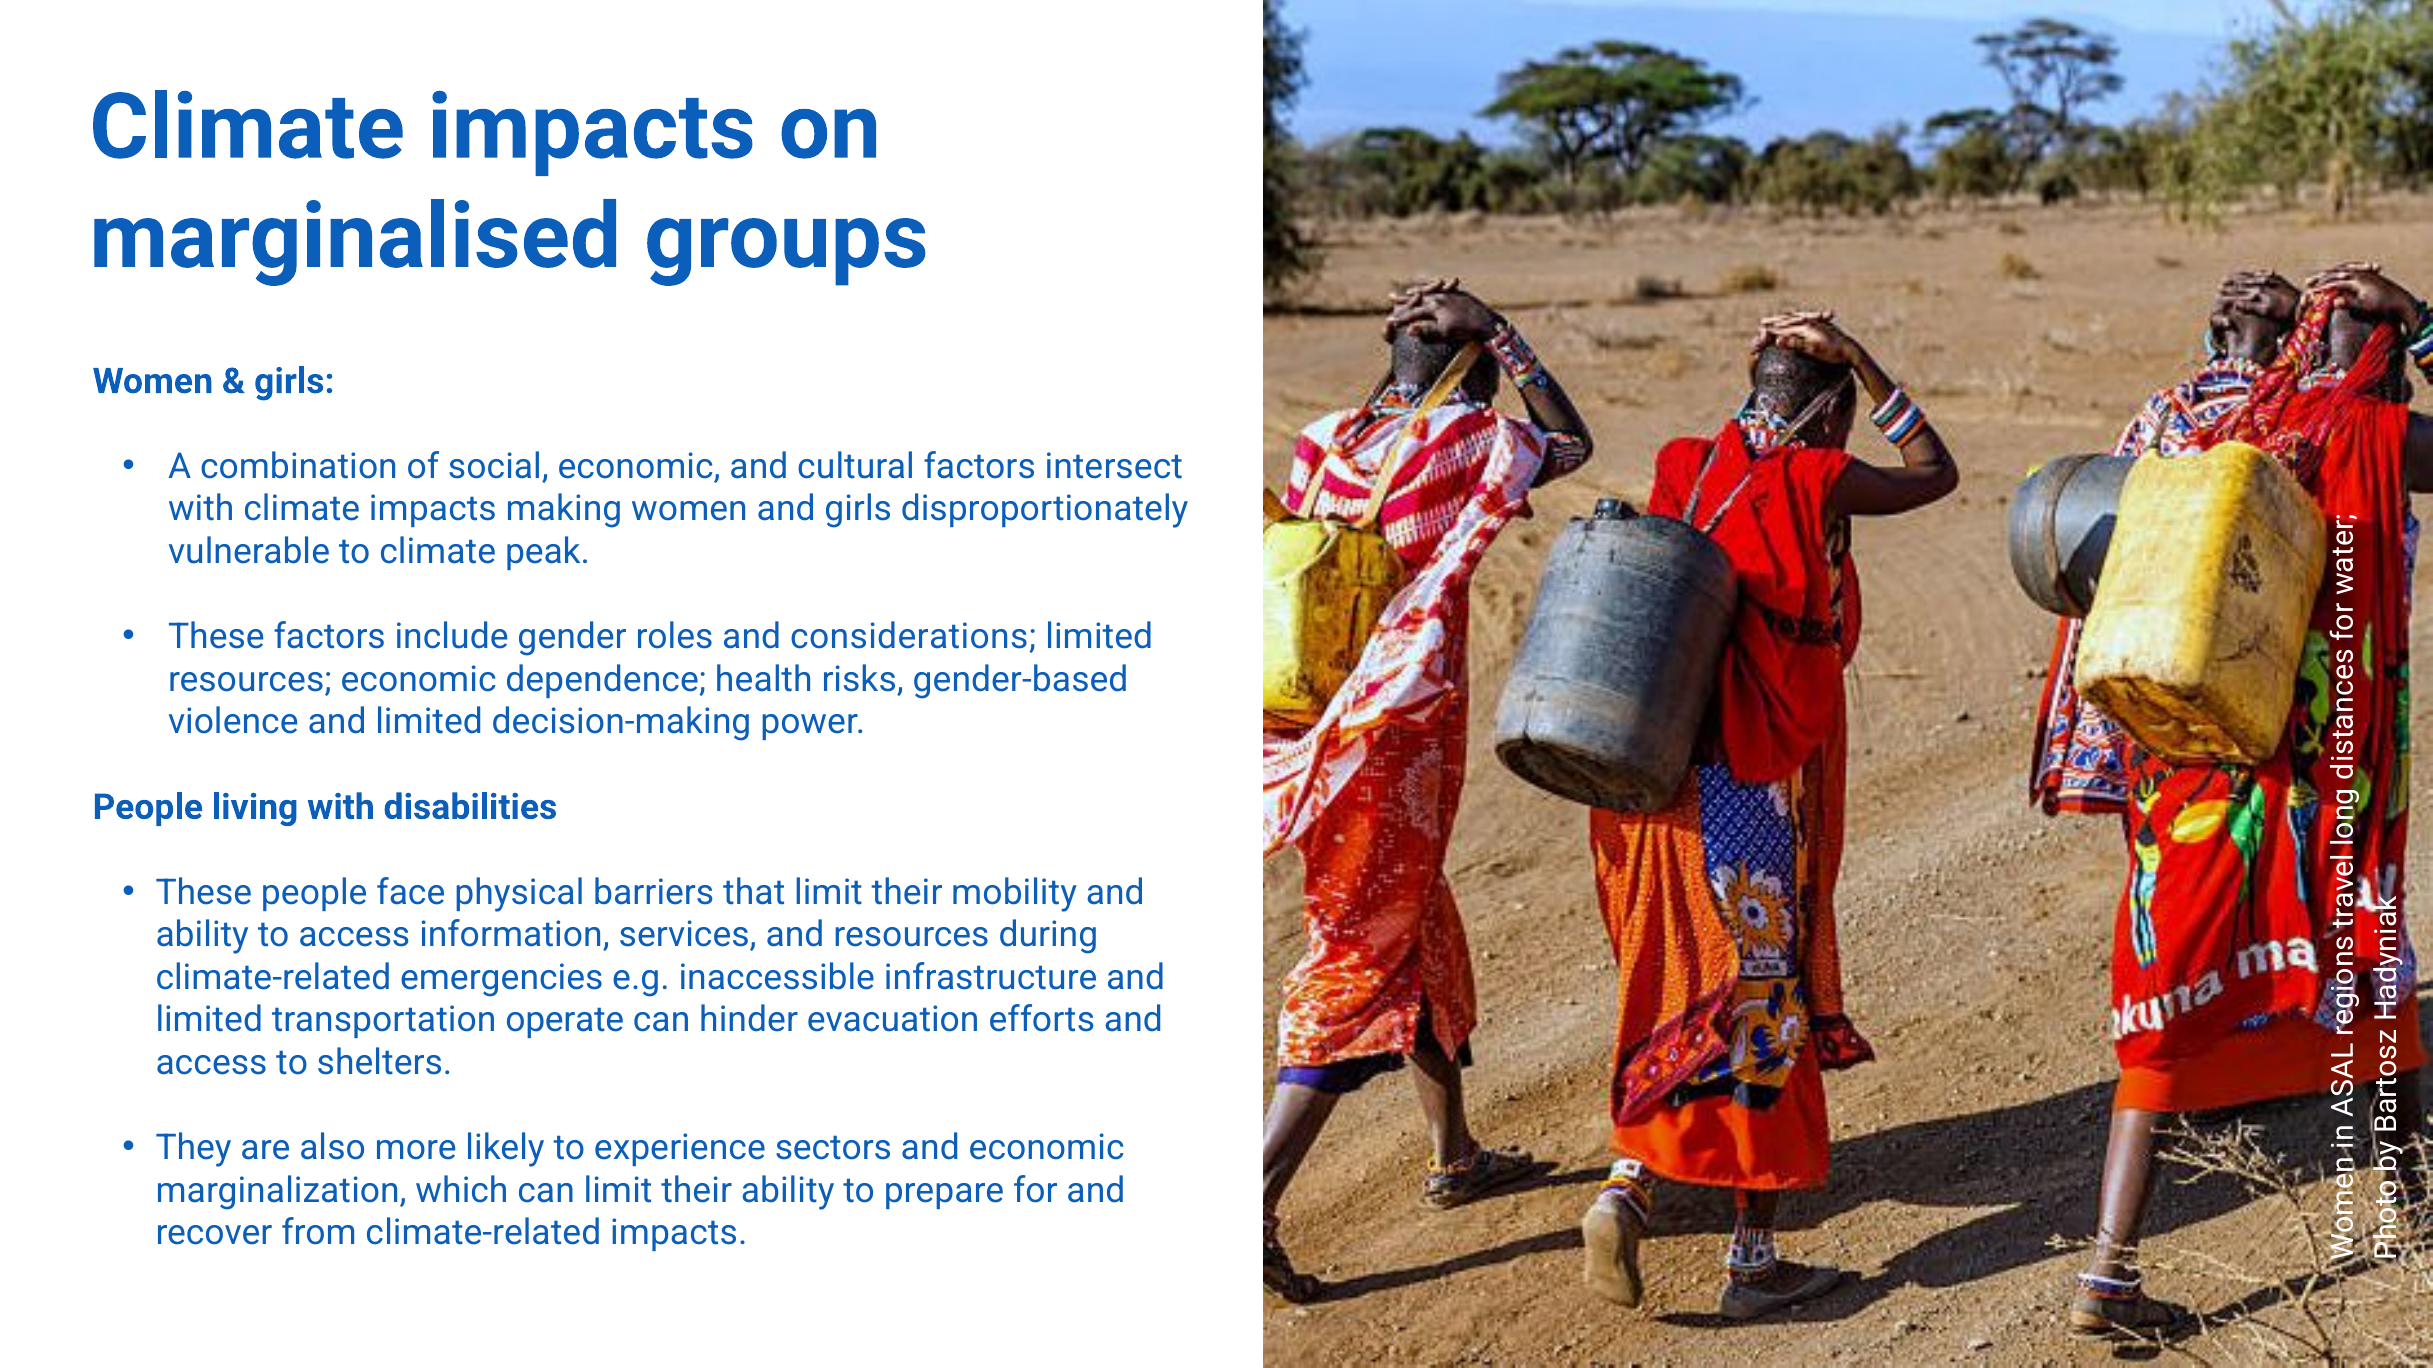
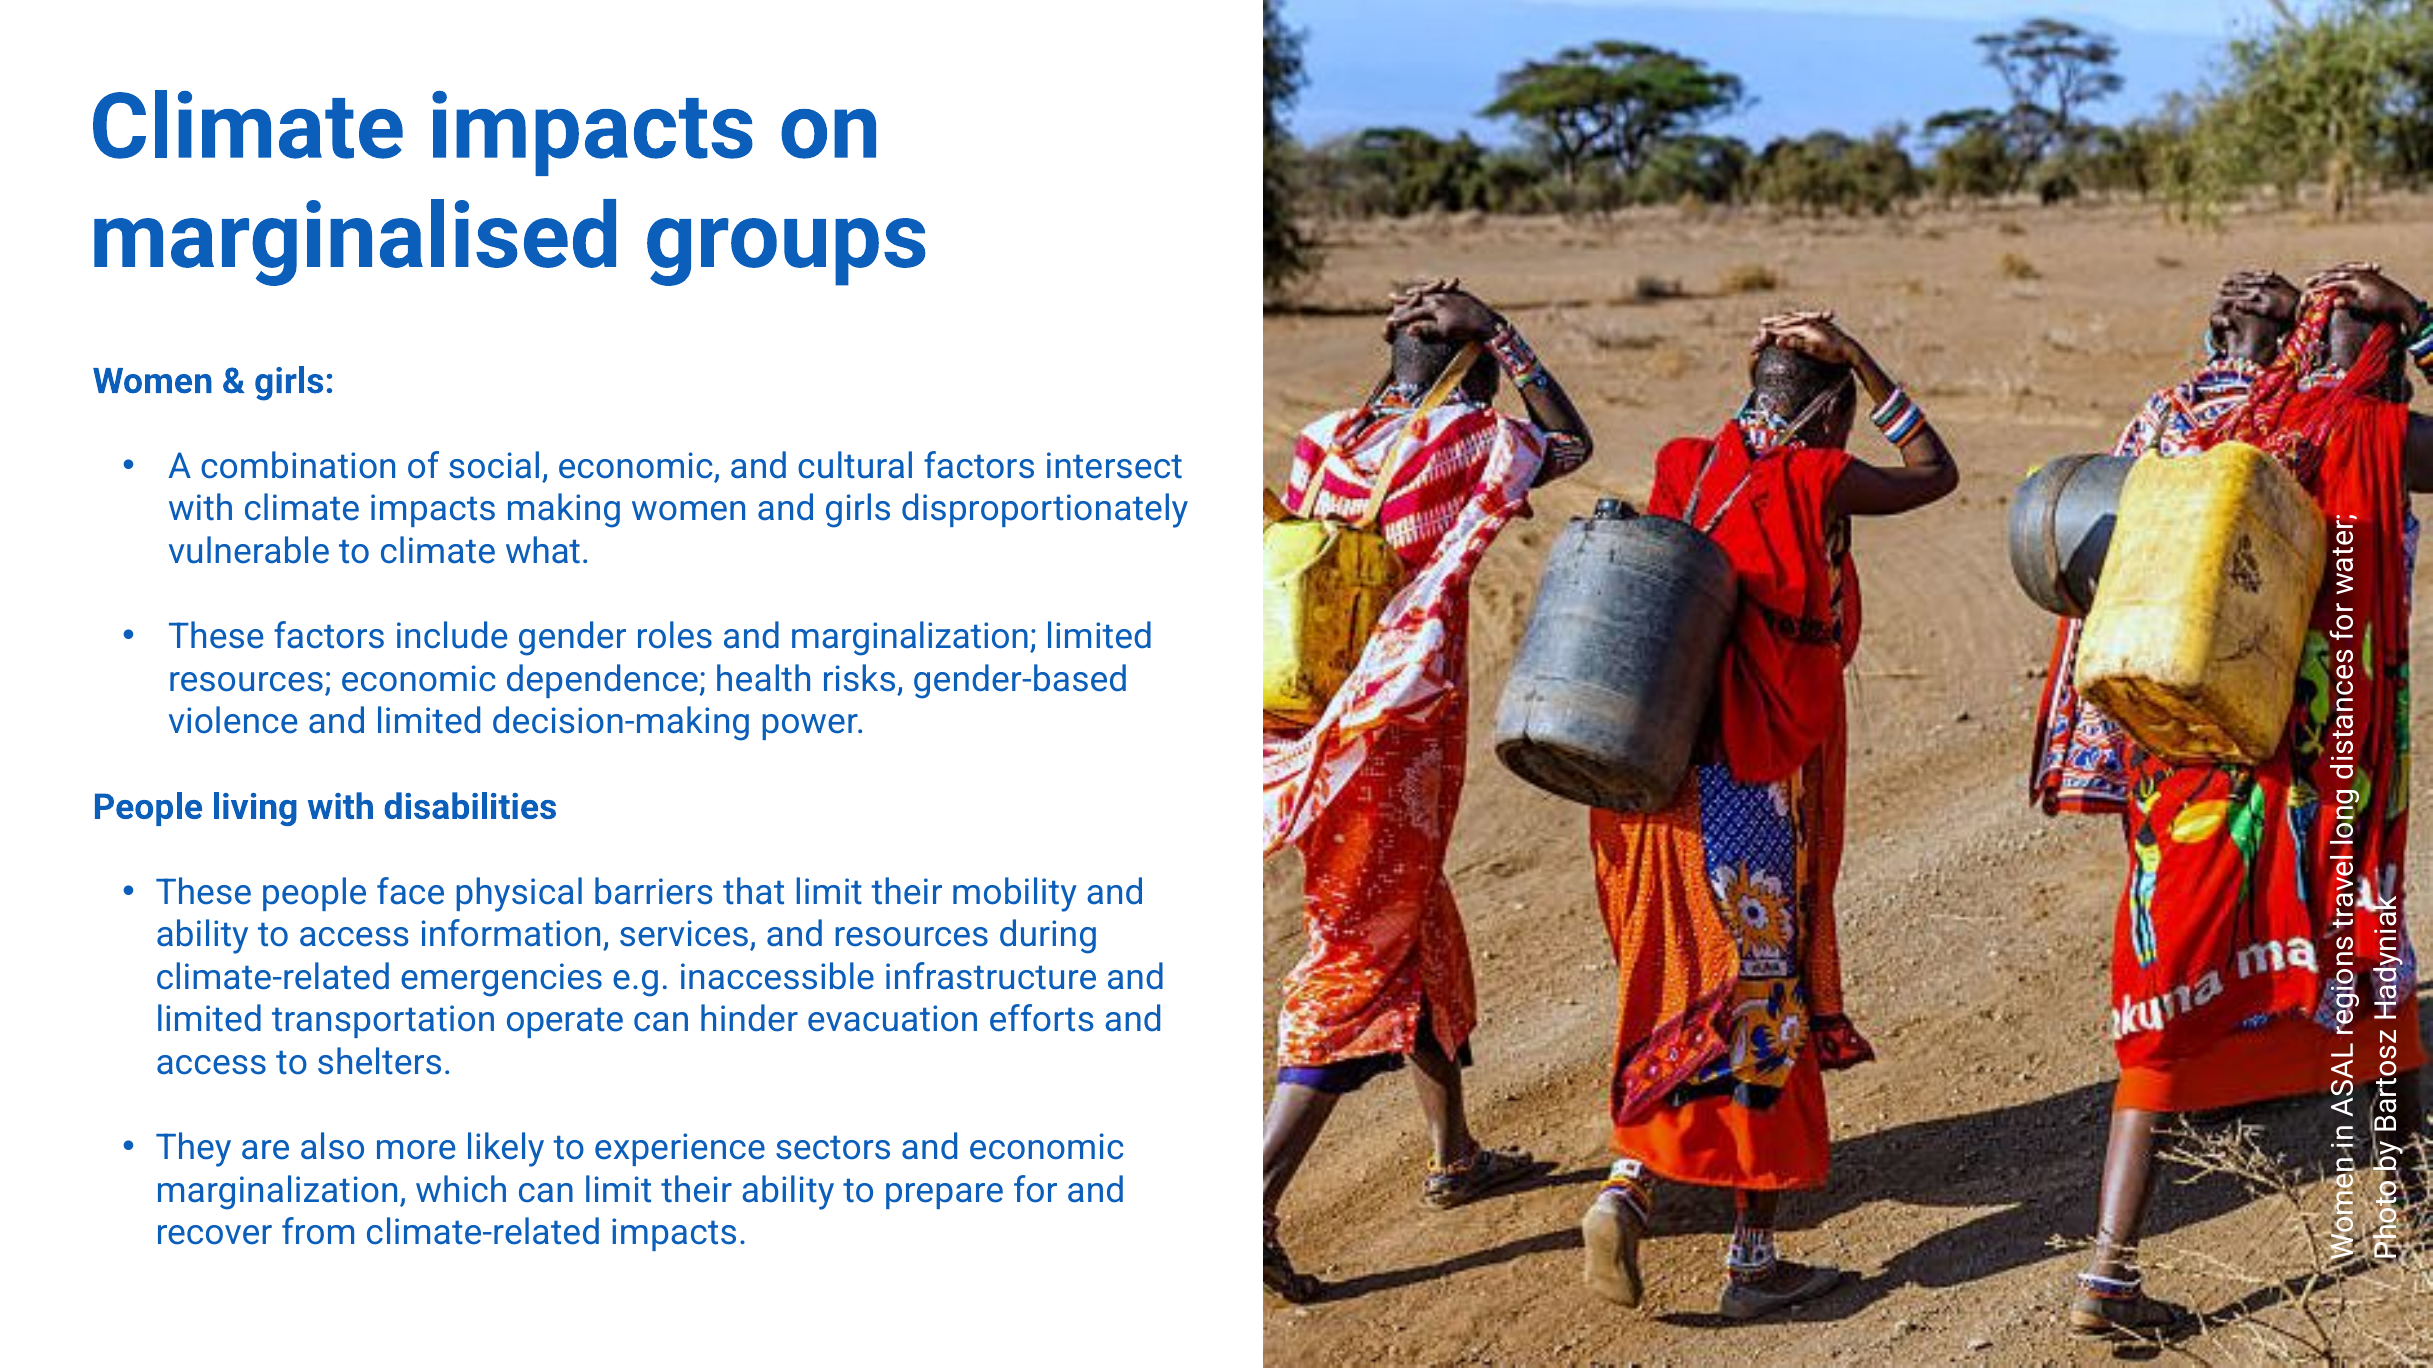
peak: peak -> what (548, 552)
and considerations: considerations -> marginalization (914, 637)
